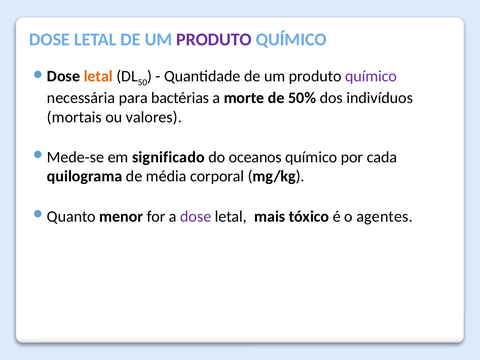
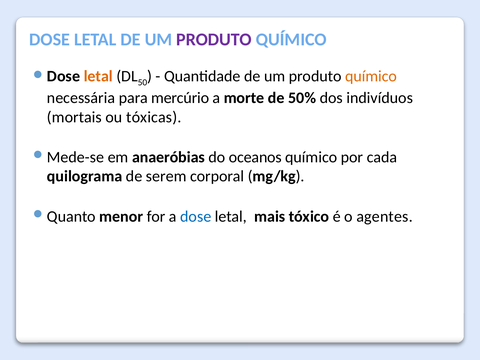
químico colour: purple -> orange (371, 76)
bactérias: bactérias -> mercúrio (180, 98)
valores: valores -> tóxicas (154, 117)
significado: significado -> anaeróbias (168, 157)
média: média -> serem (166, 176)
dose colour: purple -> blue (196, 216)
